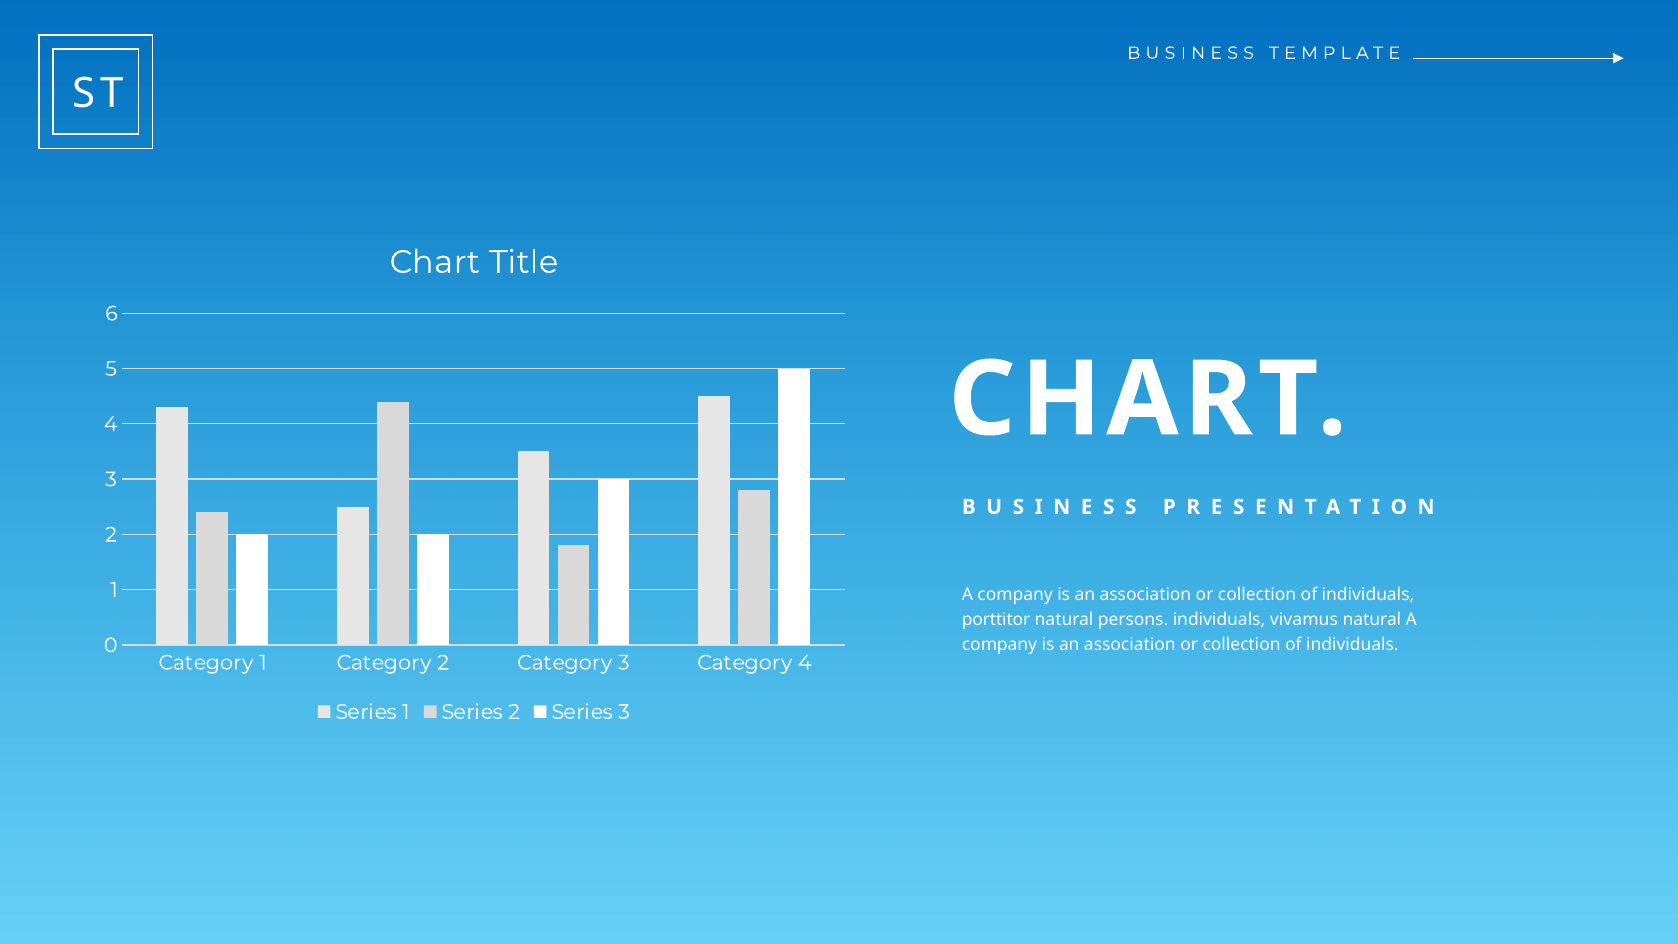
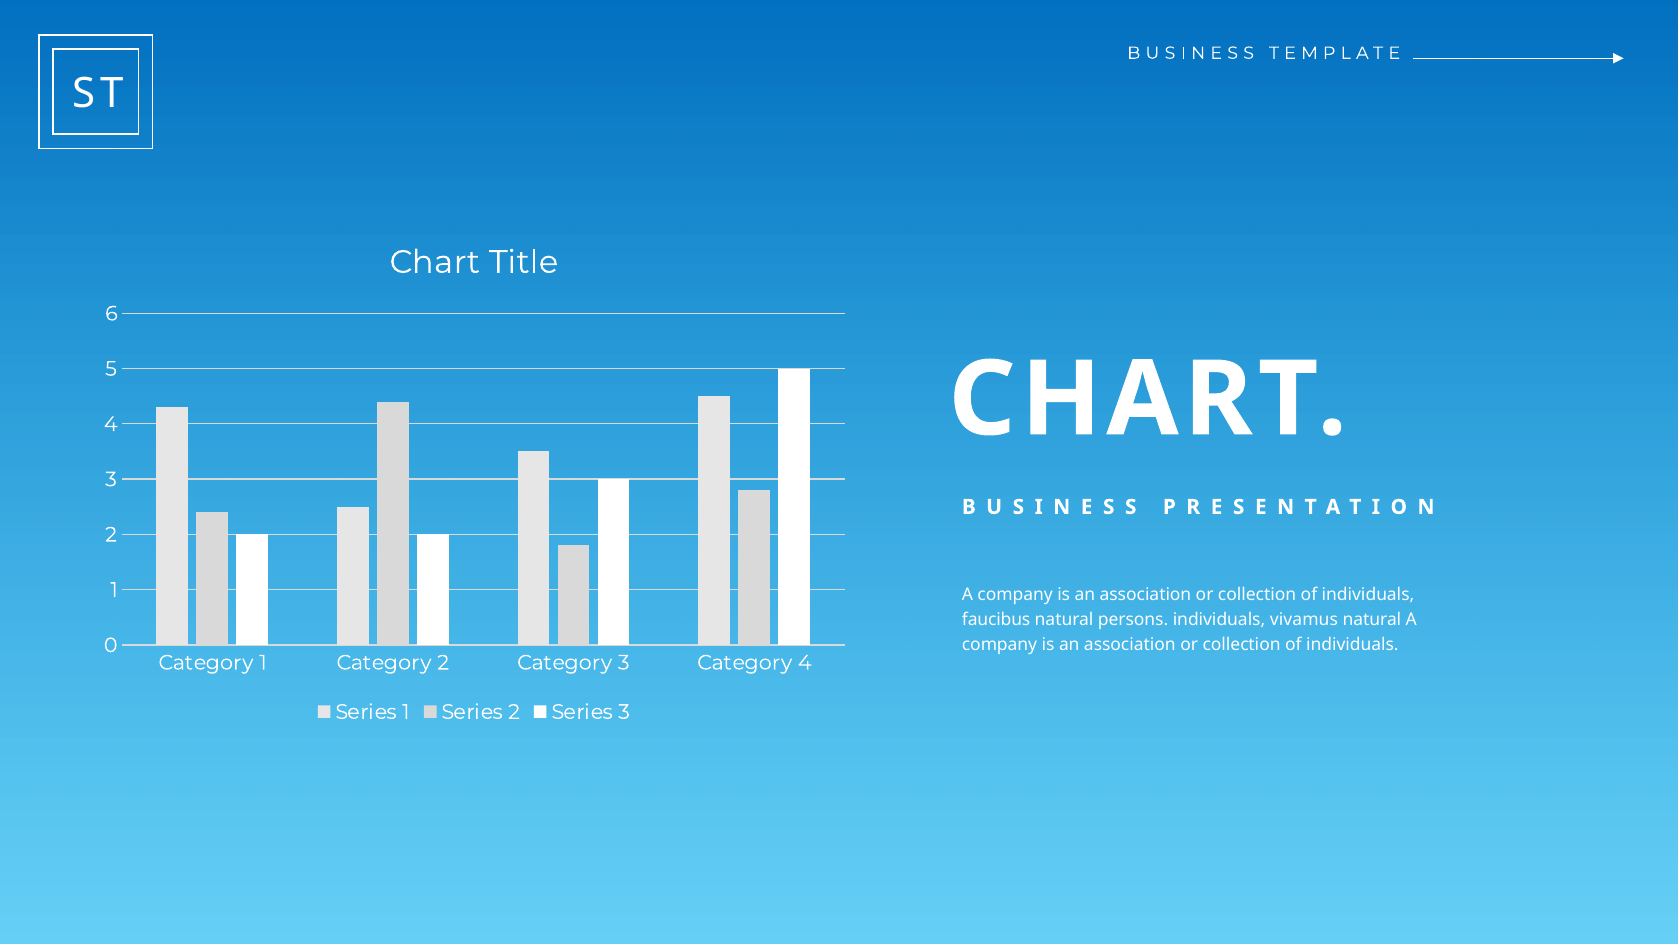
porttitor: porttitor -> faucibus (996, 619)
